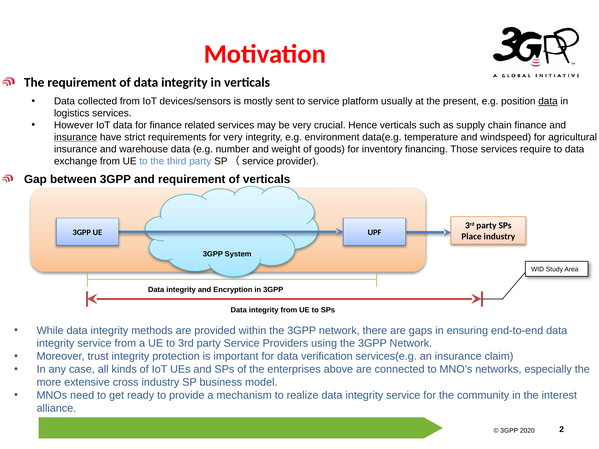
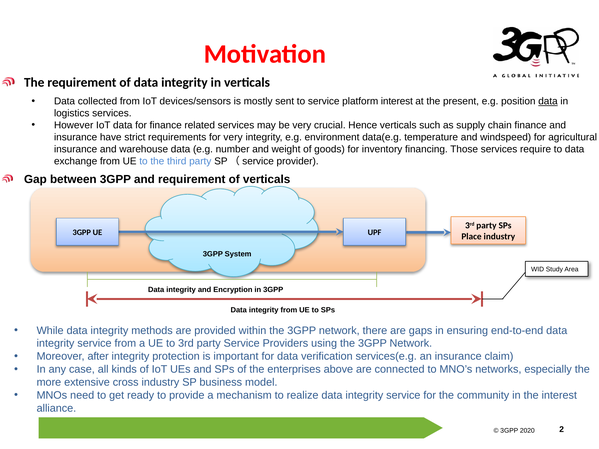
platform usually: usually -> interest (397, 101)
insurance underline: present -> none (76, 137)
trust: trust -> after (98, 357)
